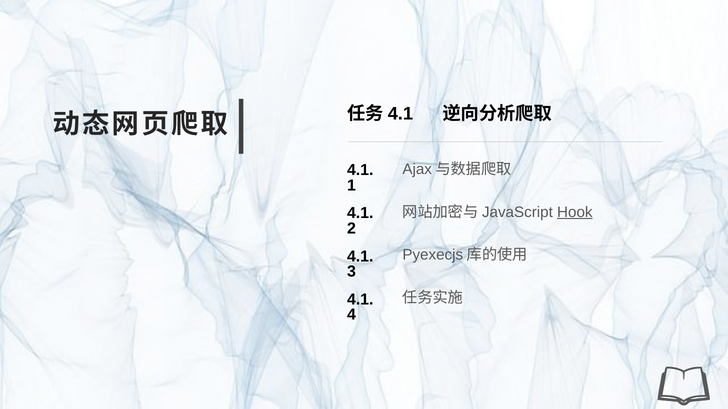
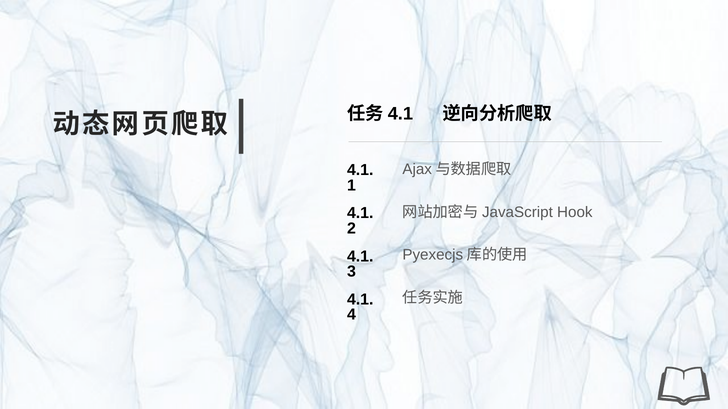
Hook underline: present -> none (575, 212)
